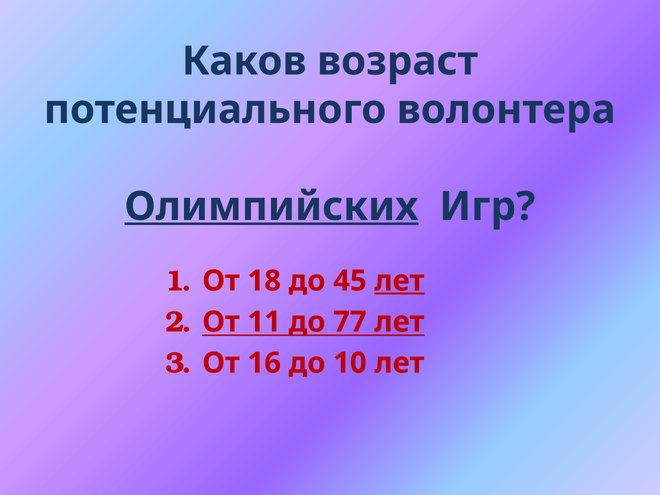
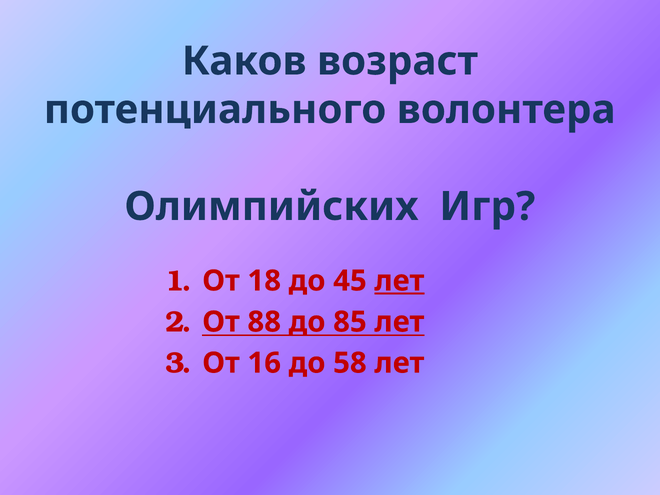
Олимпийских underline: present -> none (271, 207)
11: 11 -> 88 (264, 322)
77: 77 -> 85 (350, 322)
10: 10 -> 58 (350, 363)
